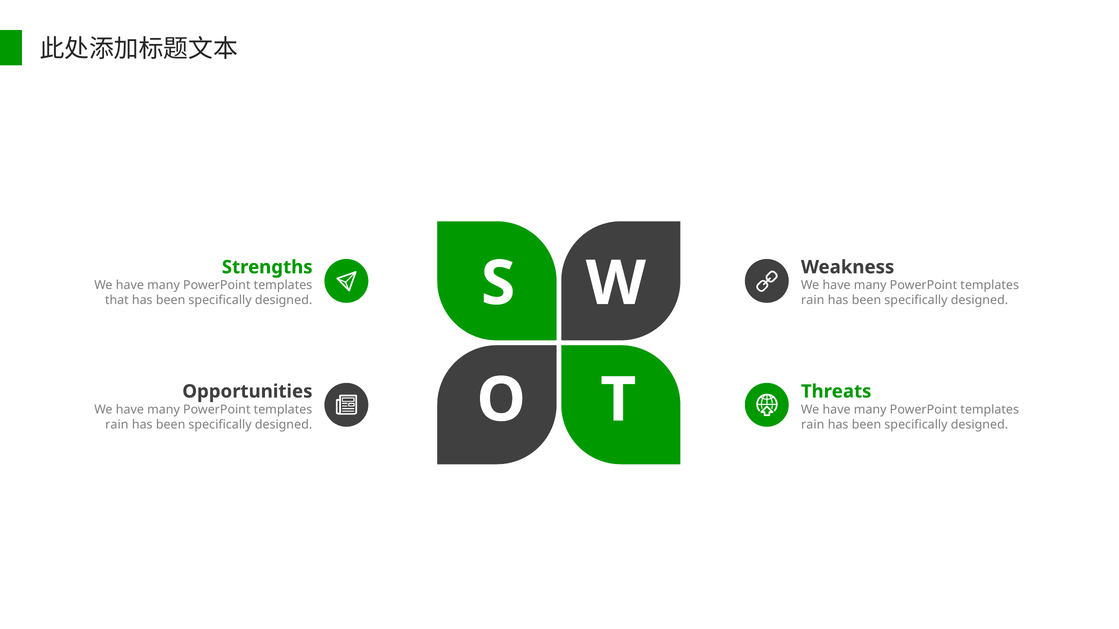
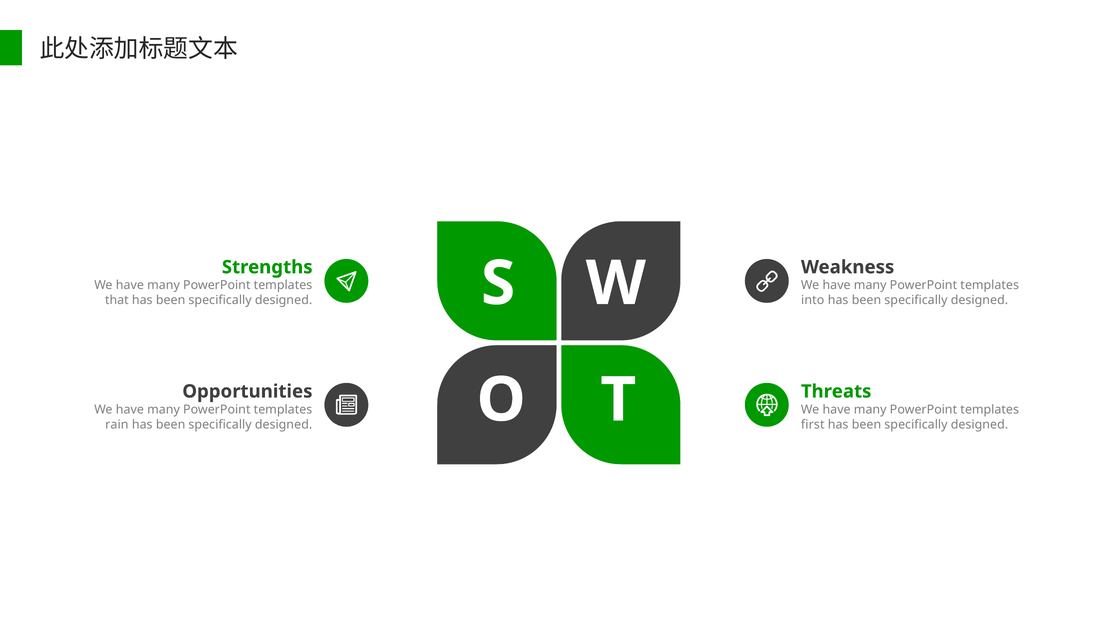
rain: rain -> into (813, 300)
rain: rain -> first (813, 425)
